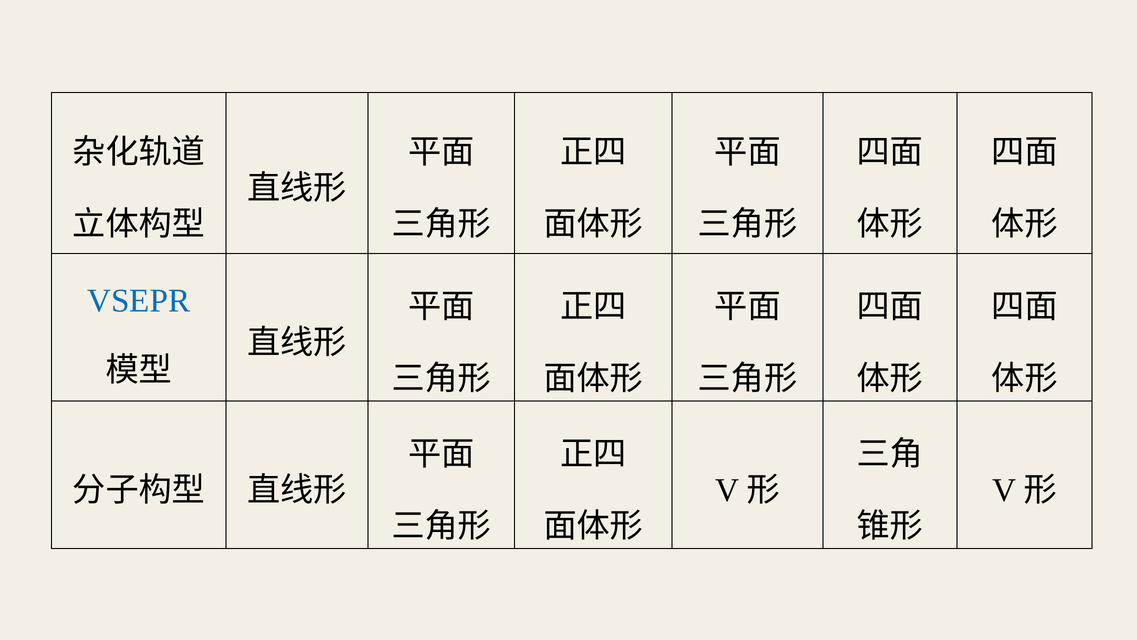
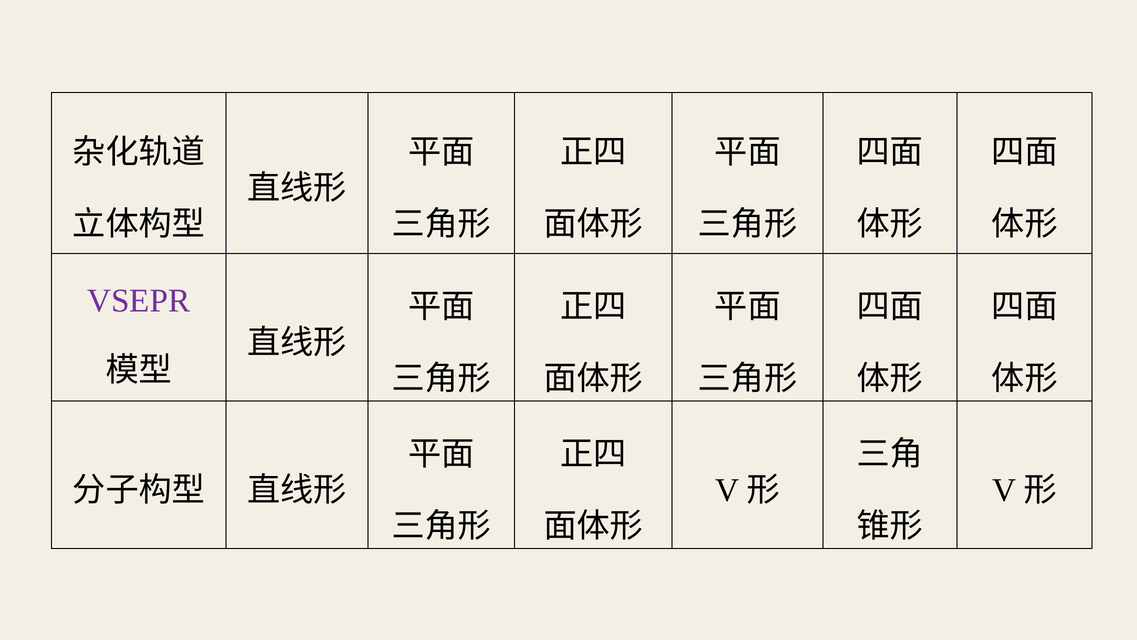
VSEPR colour: blue -> purple (139, 301)
